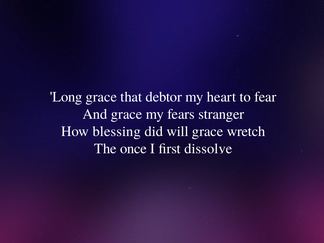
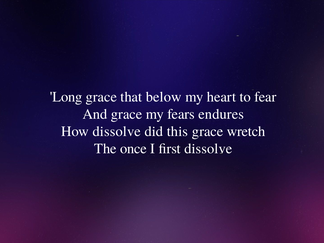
debtor: debtor -> below (164, 97)
stranger: stranger -> endures (221, 114)
How blessing: blessing -> dissolve (117, 131)
will: will -> this (177, 131)
